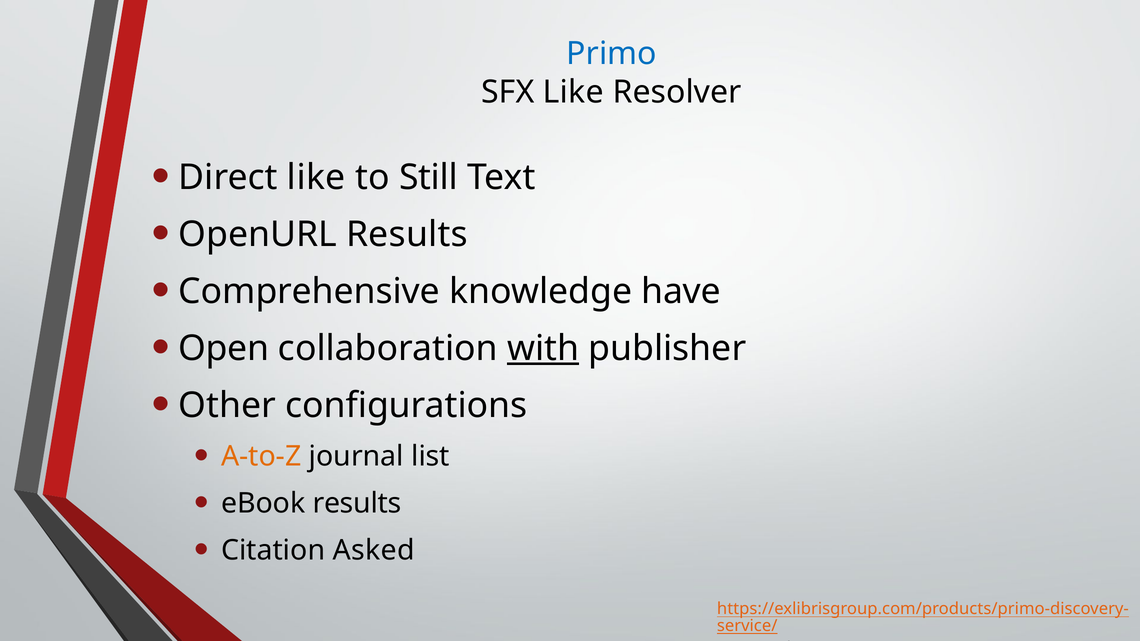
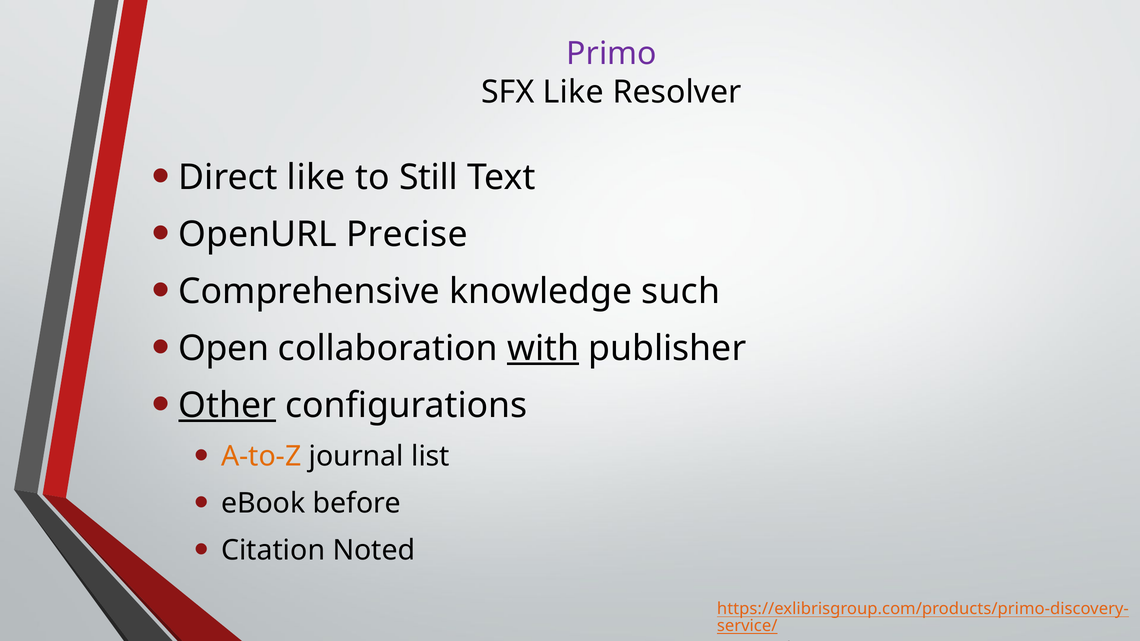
Primo colour: blue -> purple (612, 54)
OpenURL Results: Results -> Precise (407, 235)
have: have -> such (681, 292)
Other underline: none -> present (227, 406)
eBook results: results -> before (357, 503)
Asked: Asked -> Noted (374, 551)
